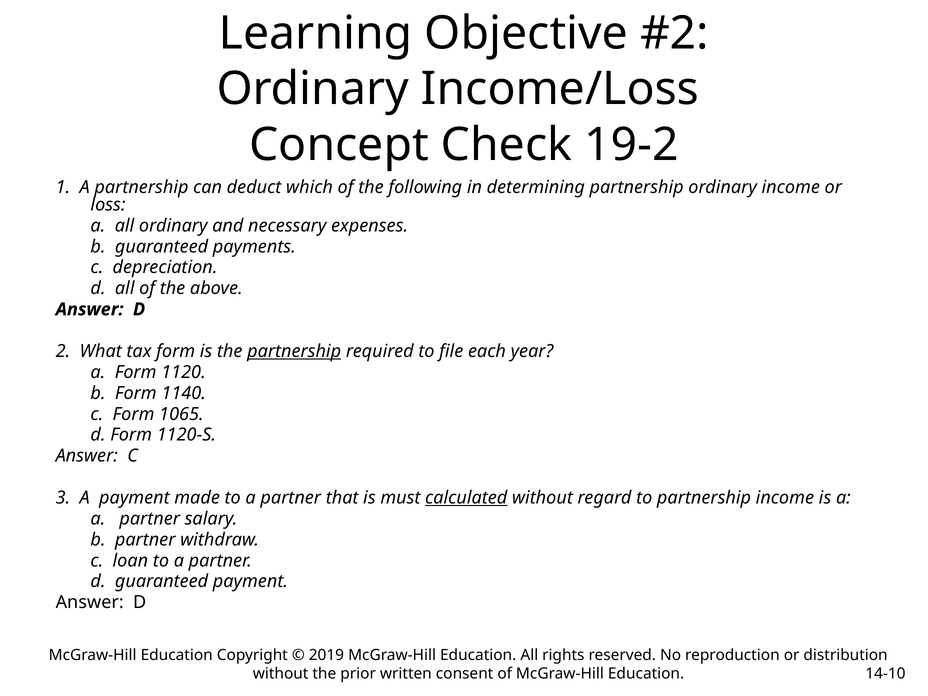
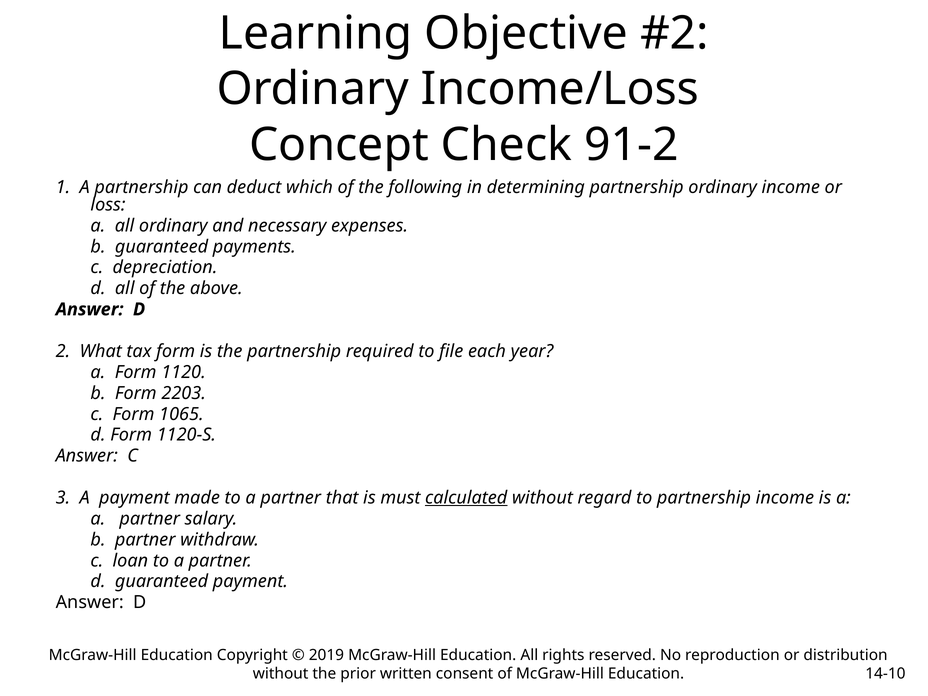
19-2: 19-2 -> 91-2 (631, 145)
partnership underline: present -> none (294, 351)
1140: 1140 -> 2203 (184, 393)
